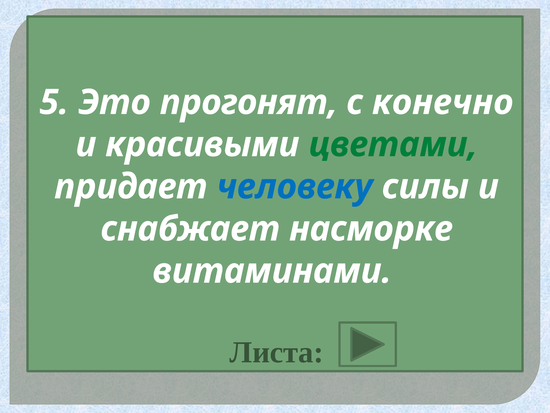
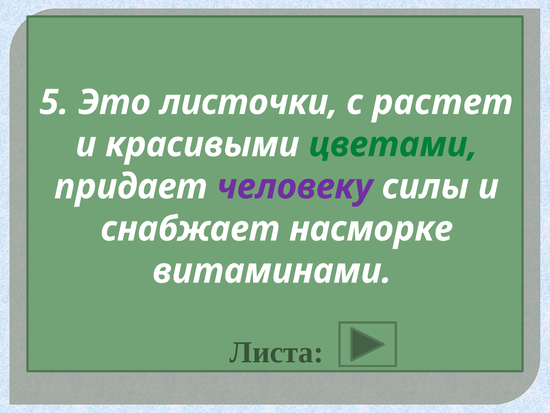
прогонят: прогонят -> листочки (249, 102)
конечно: конечно -> растет (443, 102)
человеку colour: blue -> purple (295, 187)
